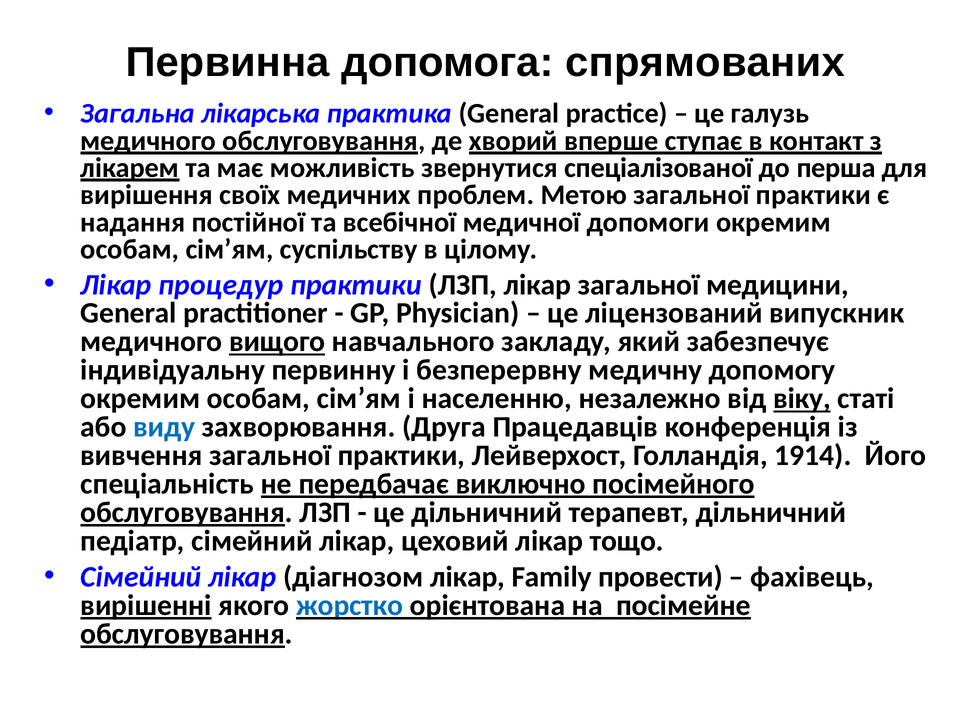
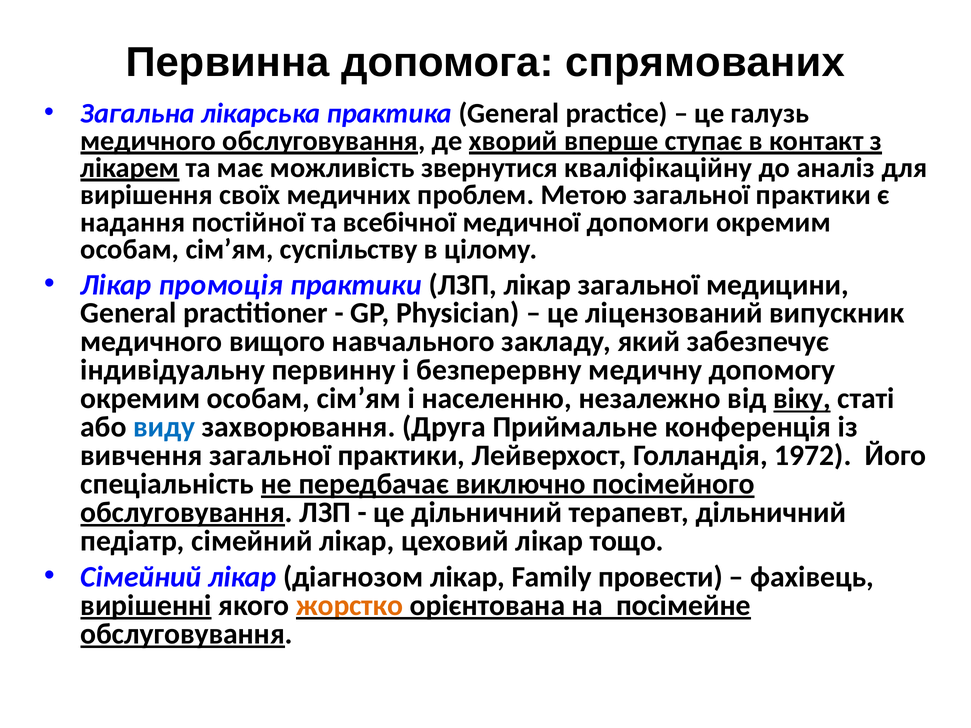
спеціалізованої: спеціалізованої -> кваліфікаційну (658, 168)
перша: перша -> аналіз (836, 168)
процедур: процедур -> промоція (221, 285)
вищого underline: present -> none (277, 342)
Працедавців: Працедавців -> Приймальне (575, 427)
1914: 1914 -> 1972 (813, 456)
жорстко colour: blue -> orange (350, 606)
